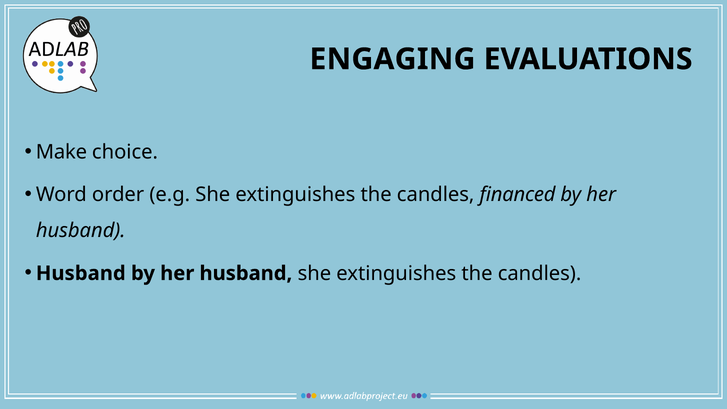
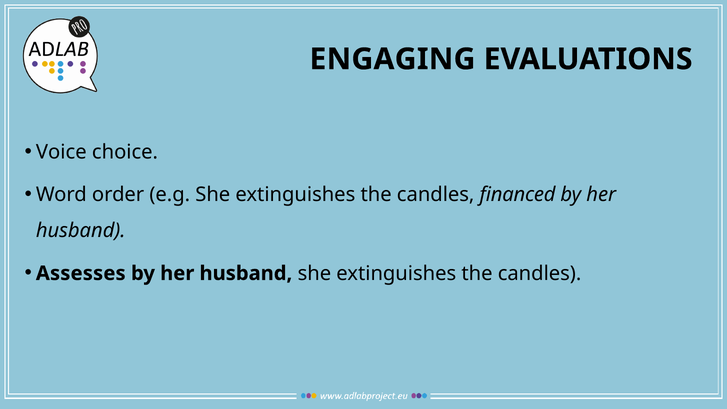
Make: Make -> Voice (61, 152)
Husband: Husband -> Assesses (81, 273)
